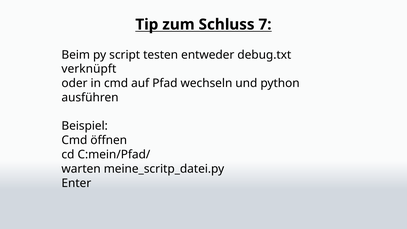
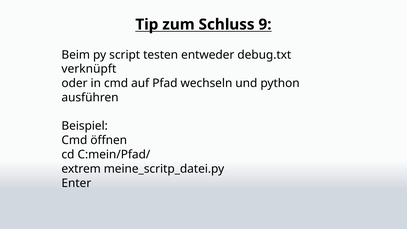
7: 7 -> 9 (265, 24)
warten: warten -> extrem (81, 169)
